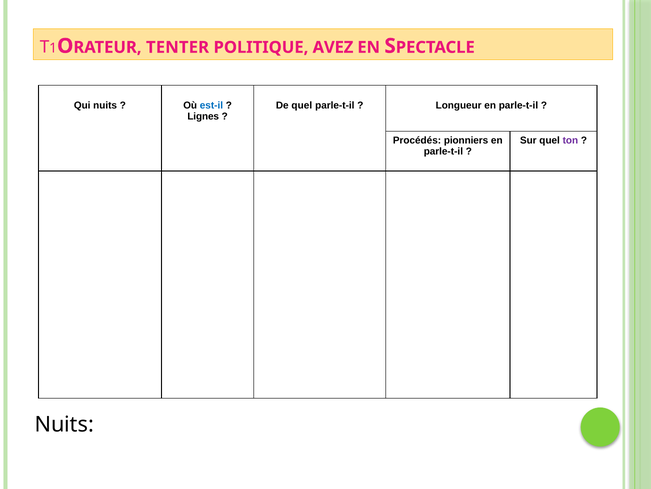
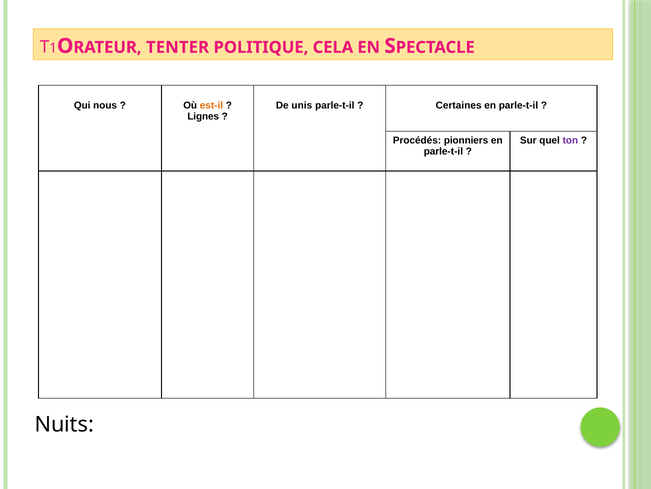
AVEZ: AVEZ -> CELA (333, 47)
Qui nuits: nuits -> nous (105, 105)
est-il colour: blue -> orange (211, 105)
De quel: quel -> unis (302, 105)
Longueur: Longueur -> Certaines (459, 105)
